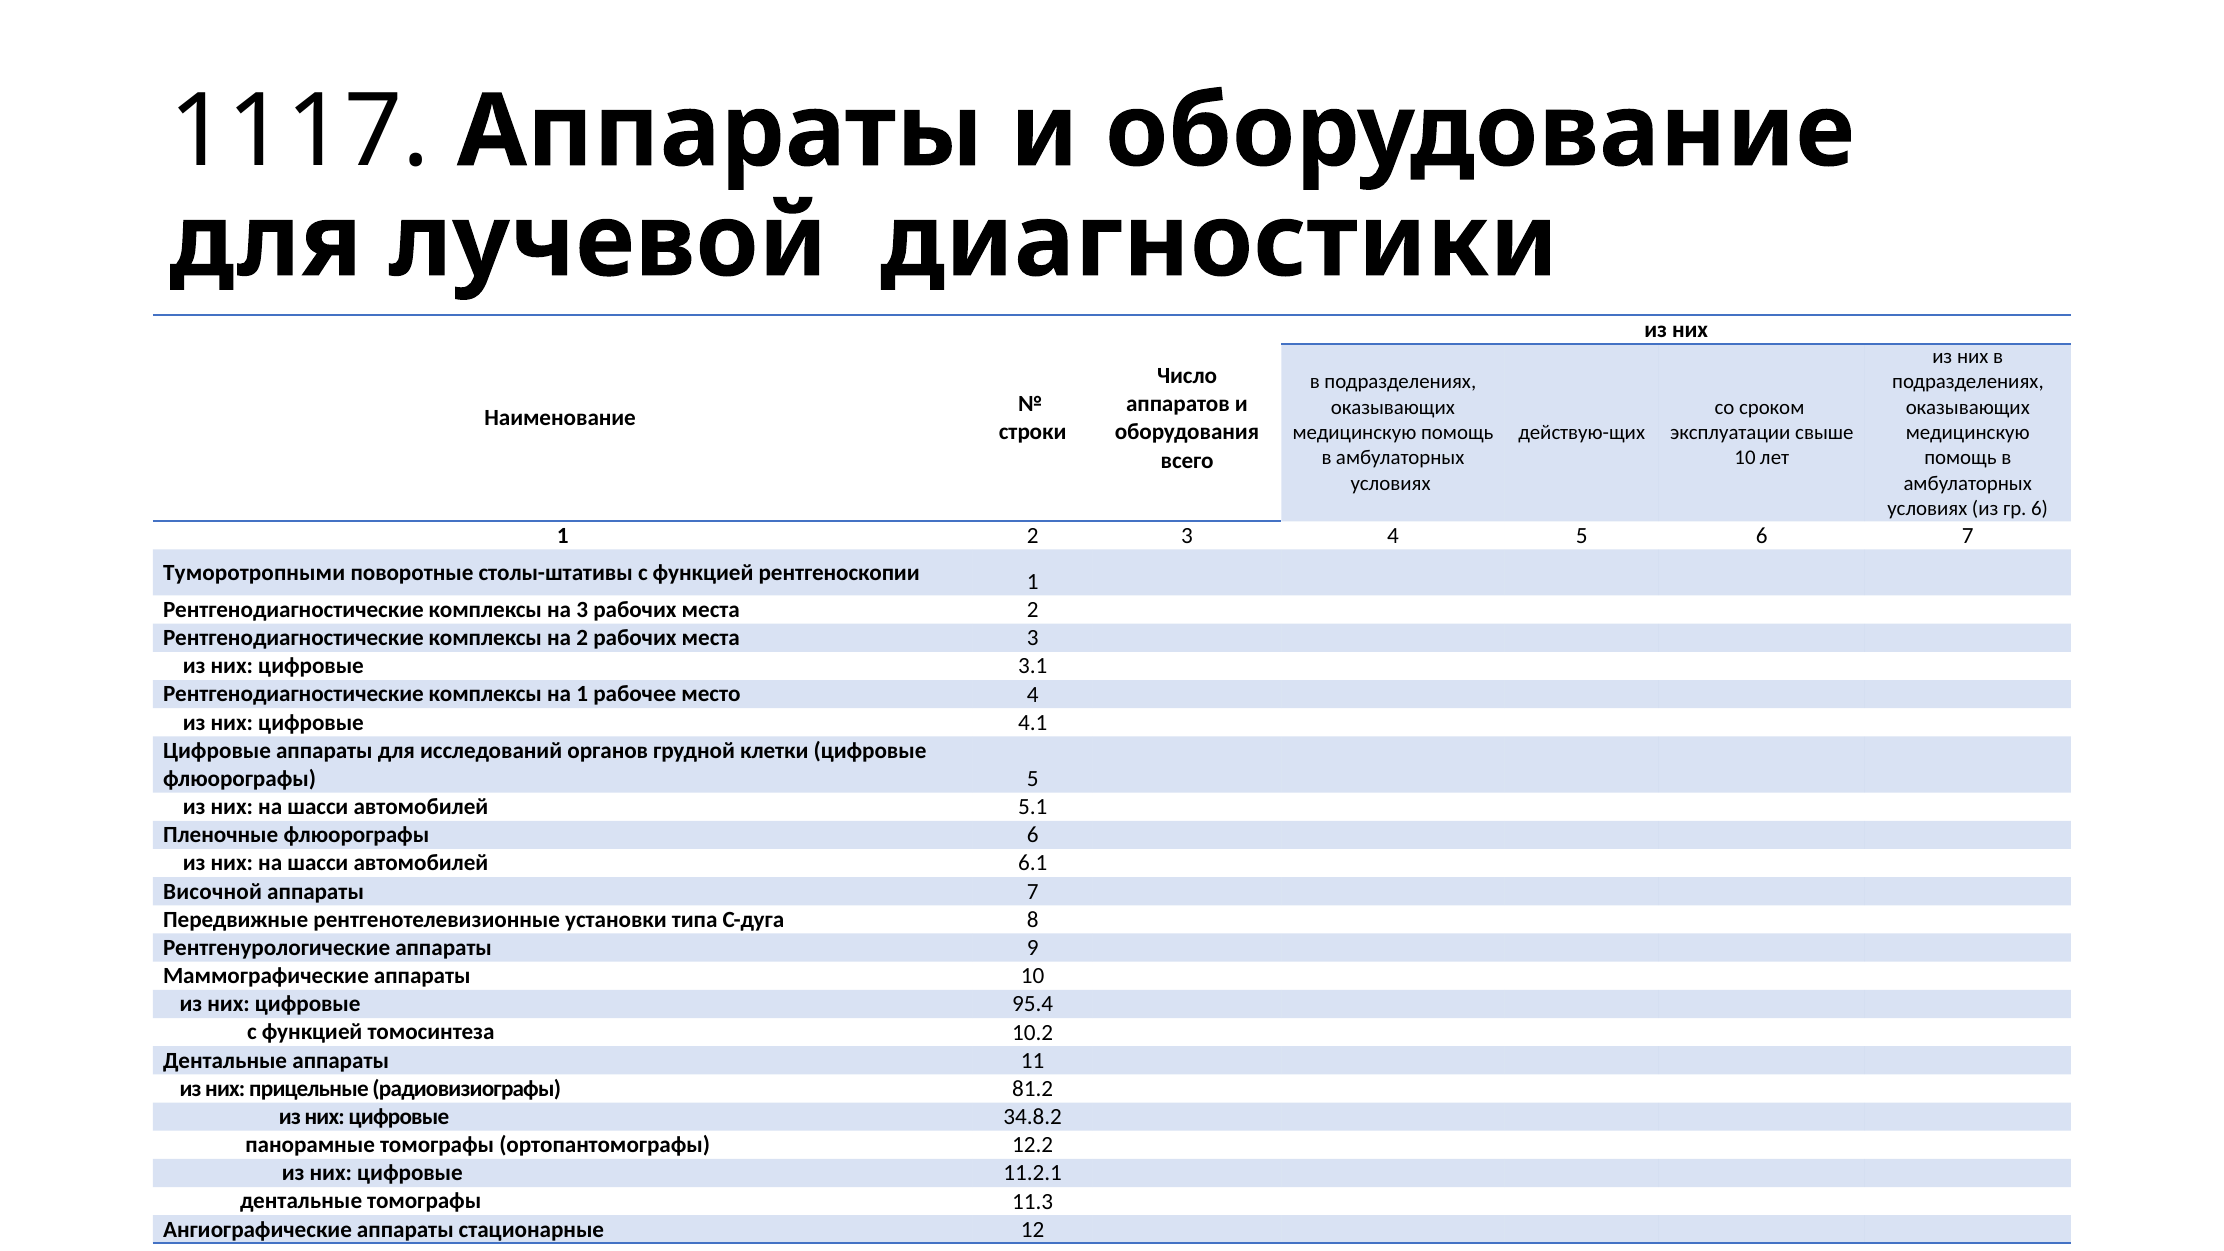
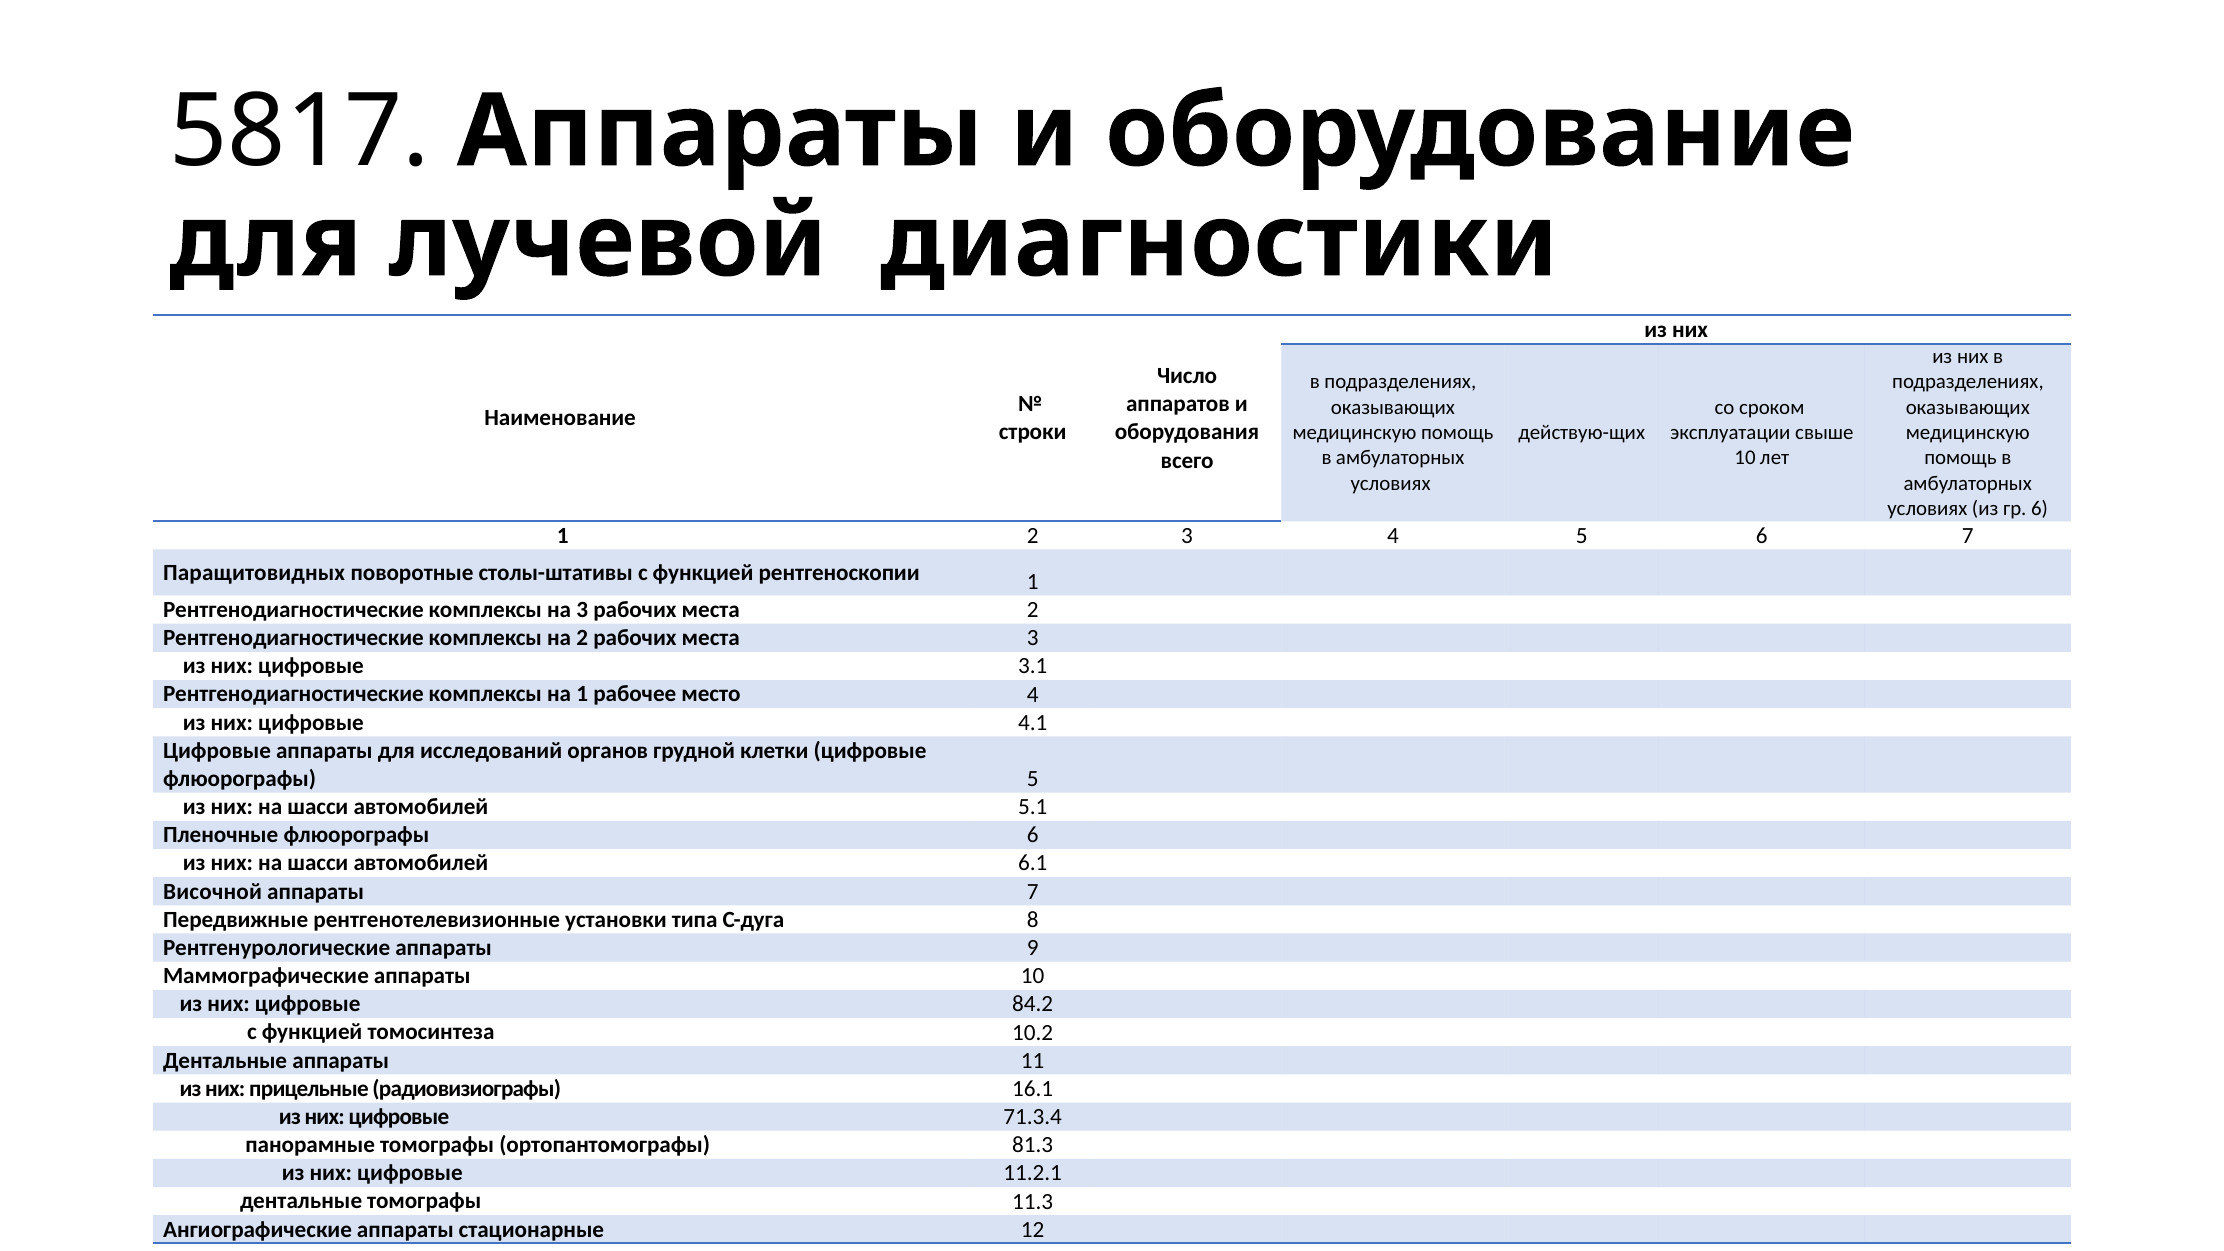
1117: 1117 -> 5817 (300, 132)
Туморотропными: Туморотропными -> Паращитовидных (254, 573)
95.4: 95.4 -> 84.2 (1033, 1004)
81.2: 81.2 -> 16.1 (1033, 1089)
34.8.2: 34.8.2 -> 71.3.4 (1033, 1117)
12.2: 12.2 -> 81.3 (1033, 1145)
